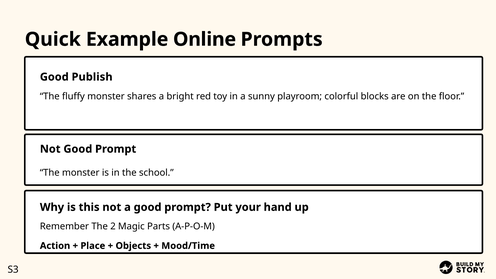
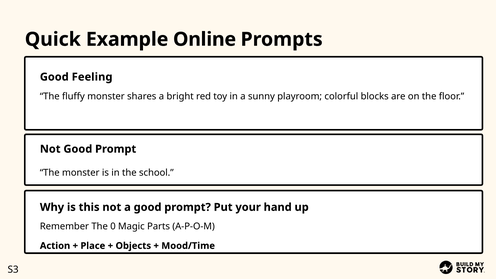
Publish: Publish -> Feeling (92, 77)
2: 2 -> 0 (113, 227)
